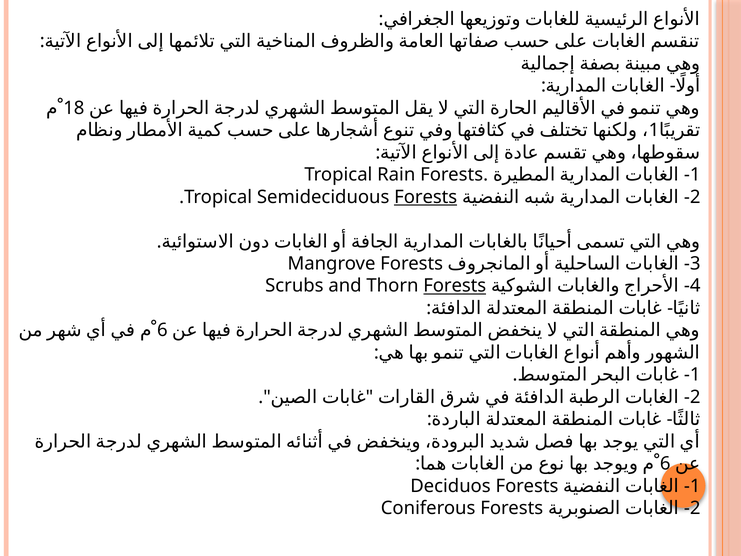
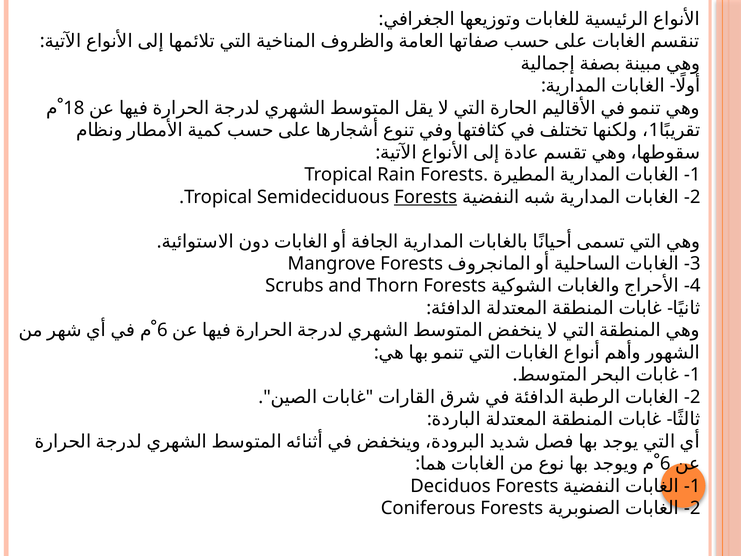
Forests underline: present -> none (455, 286)
